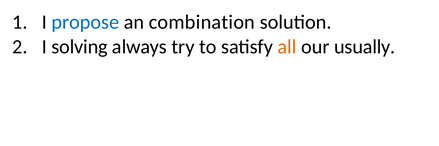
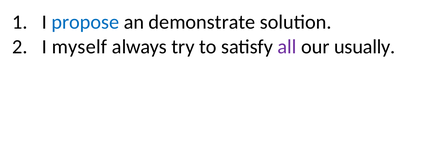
combination: combination -> demonstrate (202, 22)
solving: solving -> myself (79, 47)
all colour: orange -> purple (287, 47)
